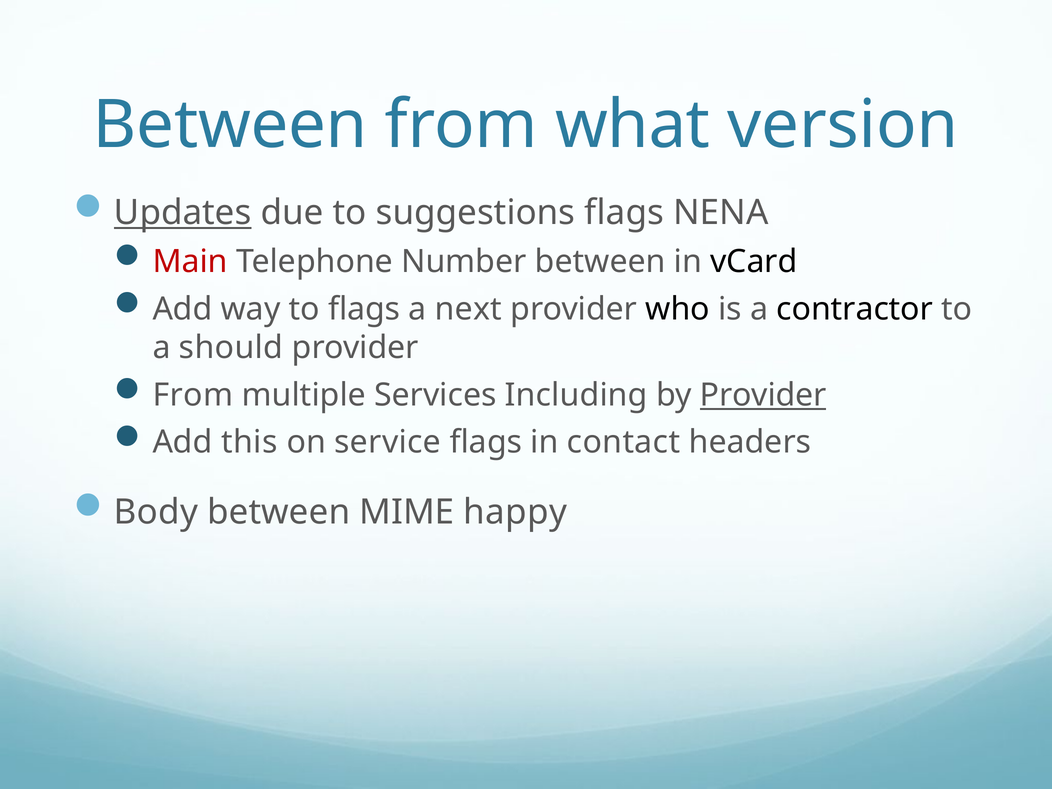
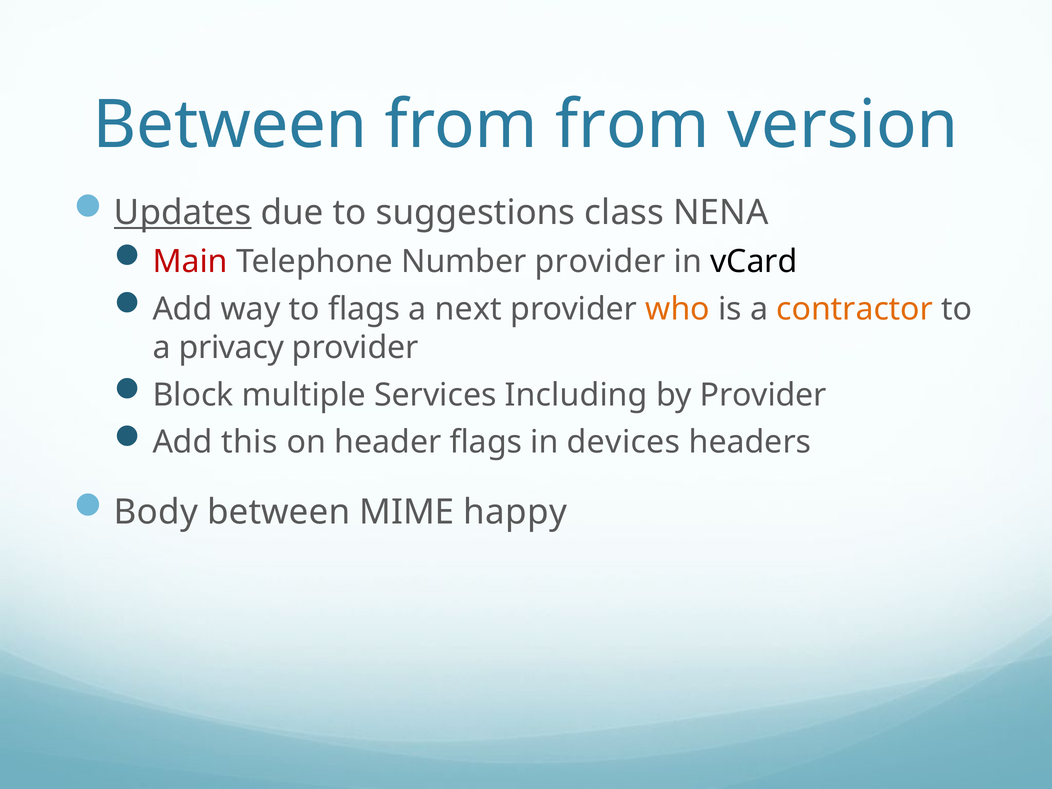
from what: what -> from (632, 125)
suggestions flags: flags -> class (624, 213)
Number between: between -> provider (600, 262)
who colour: black -> orange (678, 309)
contractor colour: black -> orange (855, 309)
should: should -> privacy (231, 348)
From: From -> Block (193, 395)
Provider underline: present -> none (763, 395)
service: service -> header (388, 442)
contact: contact -> devices (624, 442)
